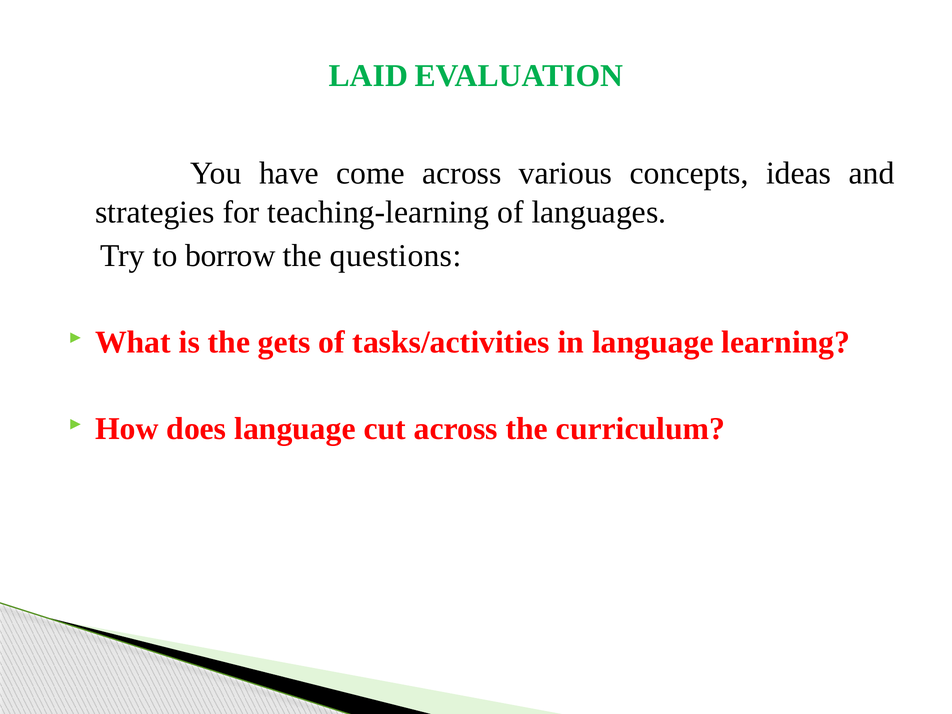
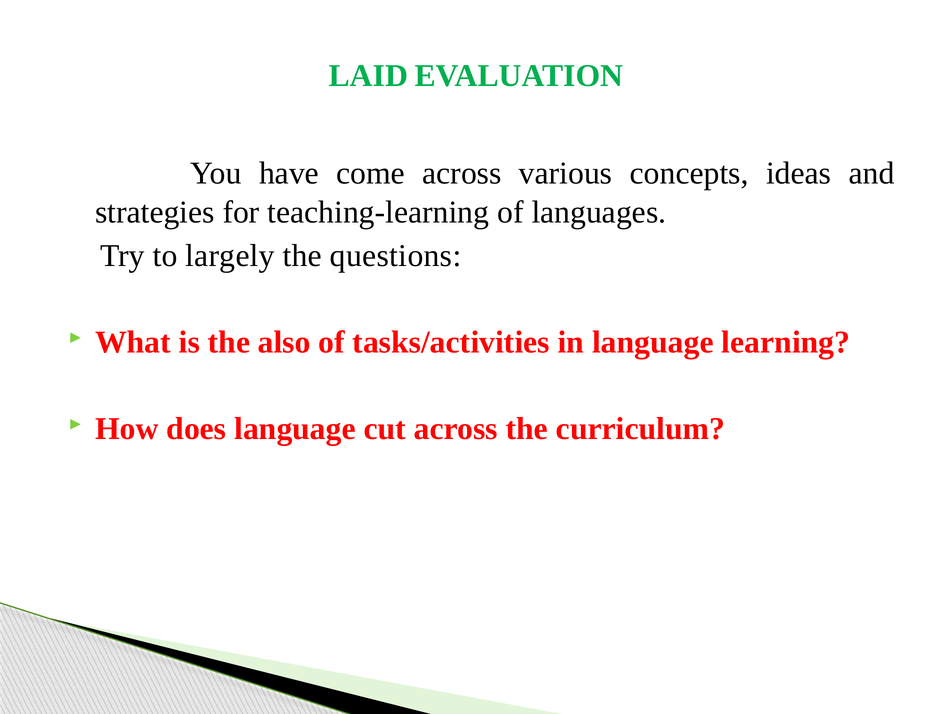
borrow: borrow -> largely (230, 256)
gets: gets -> also (284, 342)
